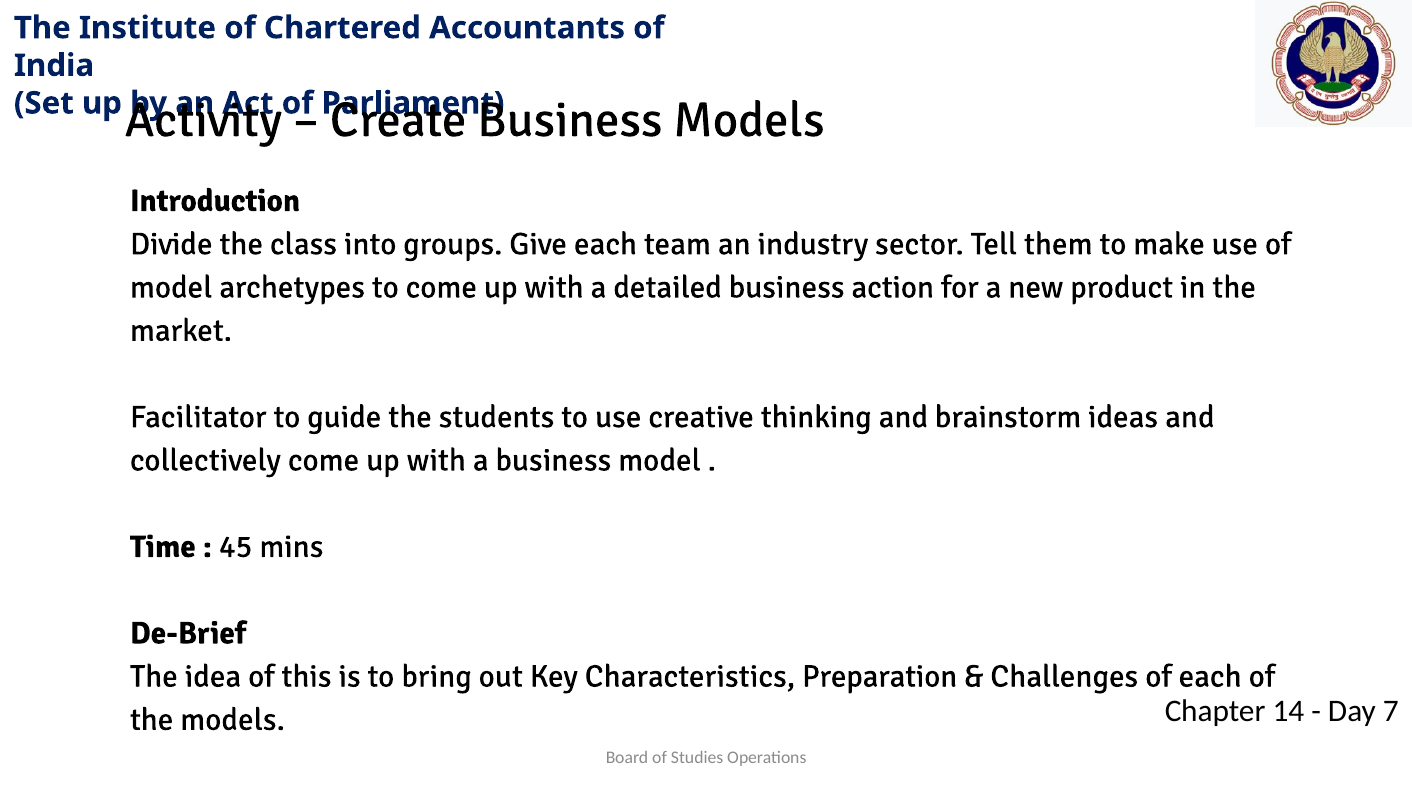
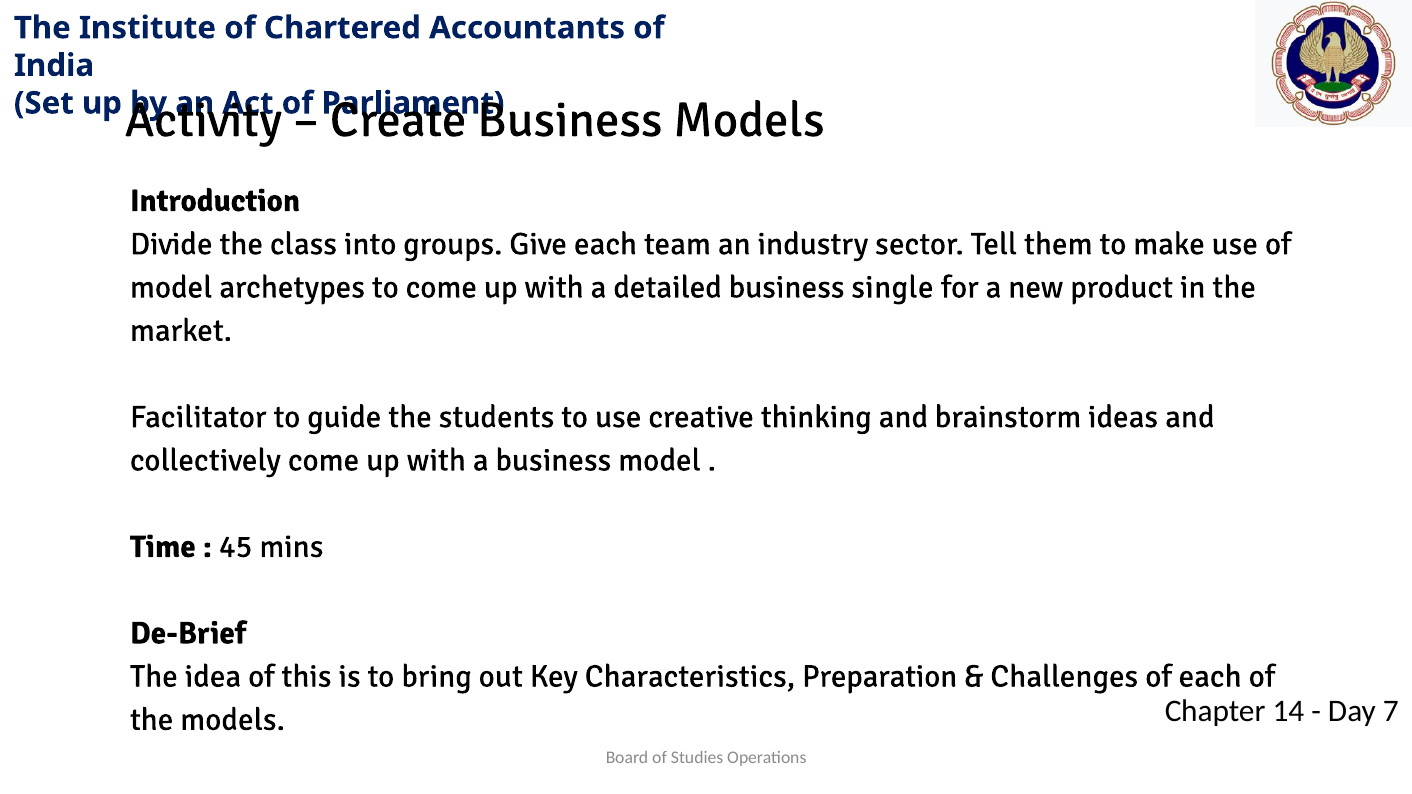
action: action -> single (892, 287)
